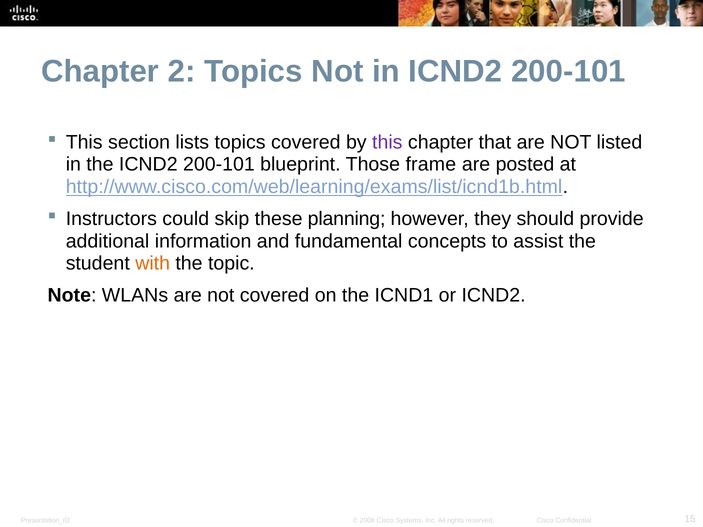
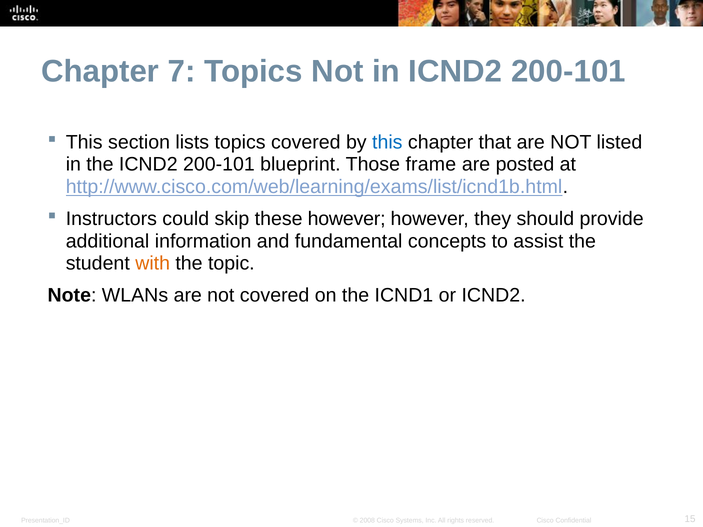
2: 2 -> 7 (182, 71)
this colour: purple -> blue (387, 142)
these planning: planning -> however (347, 219)
